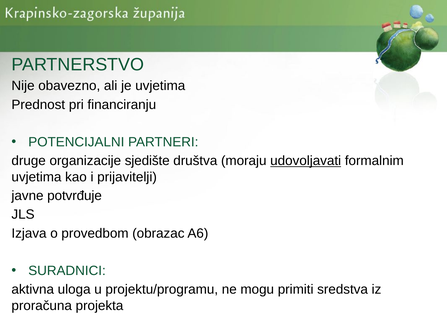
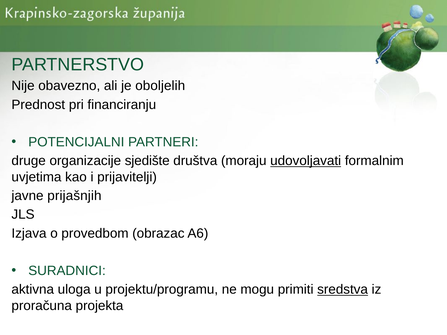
je uvjetima: uvjetima -> oboljelih (160, 86)
potvrđuje: potvrđuje -> prijašnjih (74, 196)
sredstva underline: none -> present (343, 290)
